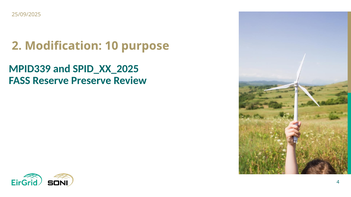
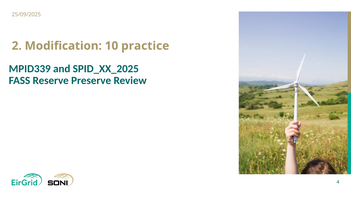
purpose: purpose -> practice (145, 46)
